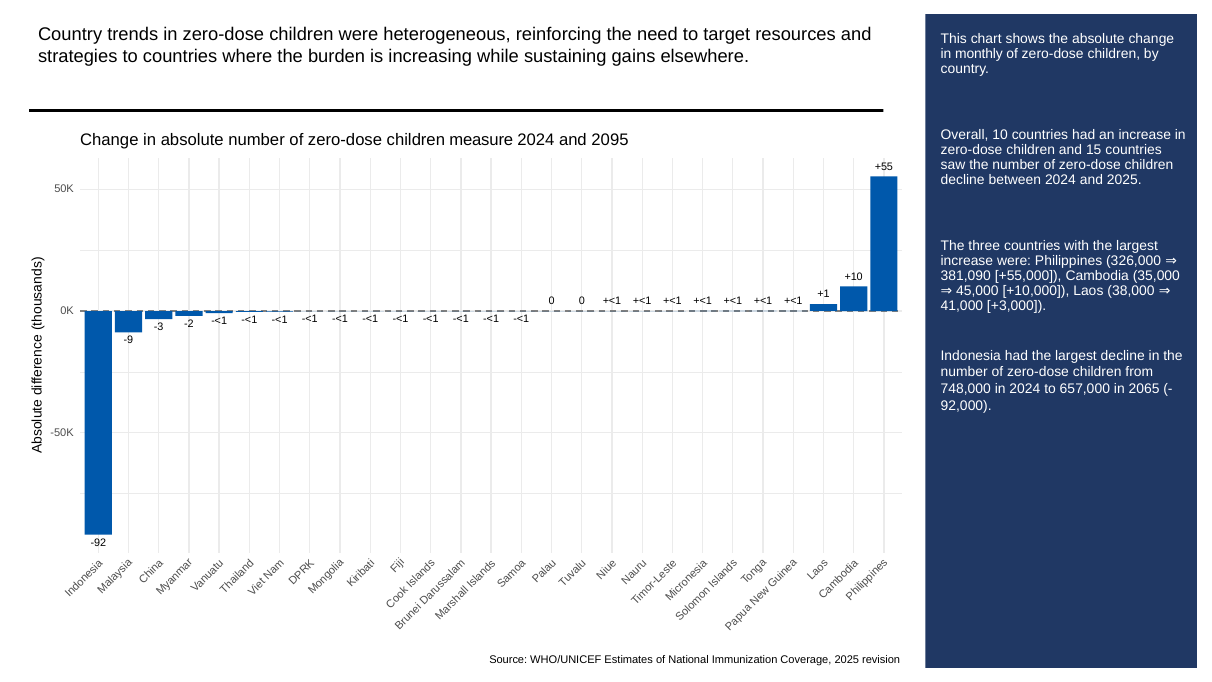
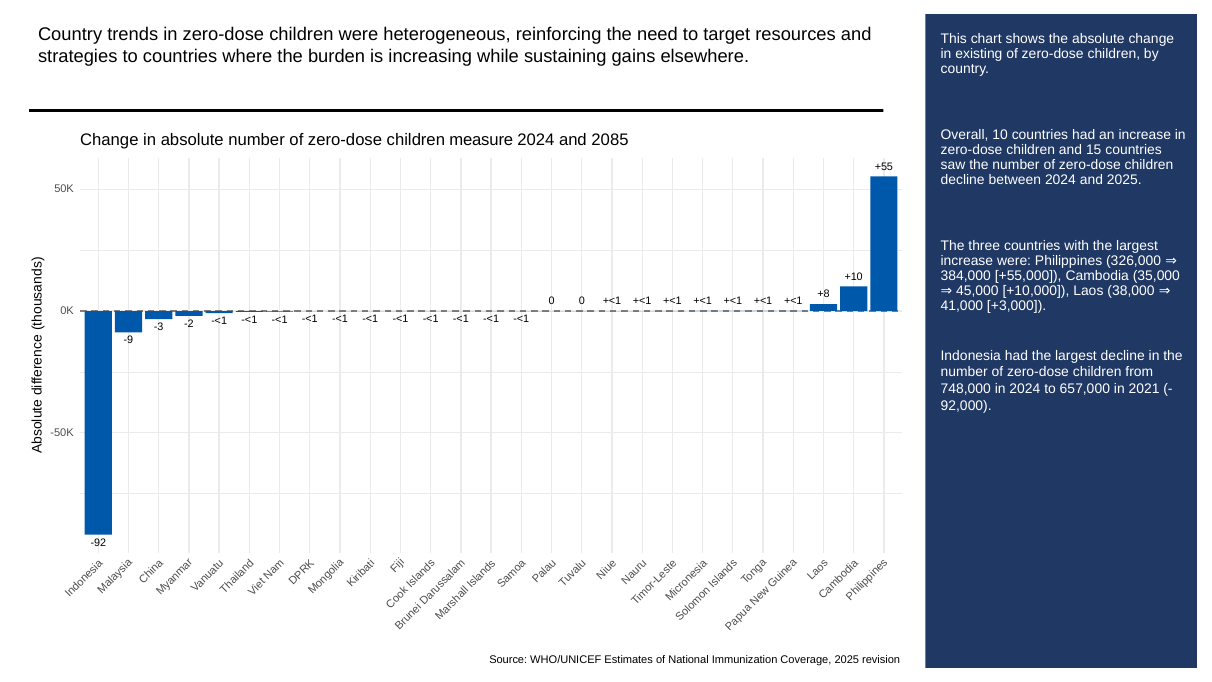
monthly: monthly -> existing (979, 54)
2095: 2095 -> 2085 (610, 140)
381,090: 381,090 -> 384,000 (966, 276)
+1: +1 -> +8 (824, 294)
2065: 2065 -> 2021 (1144, 389)
